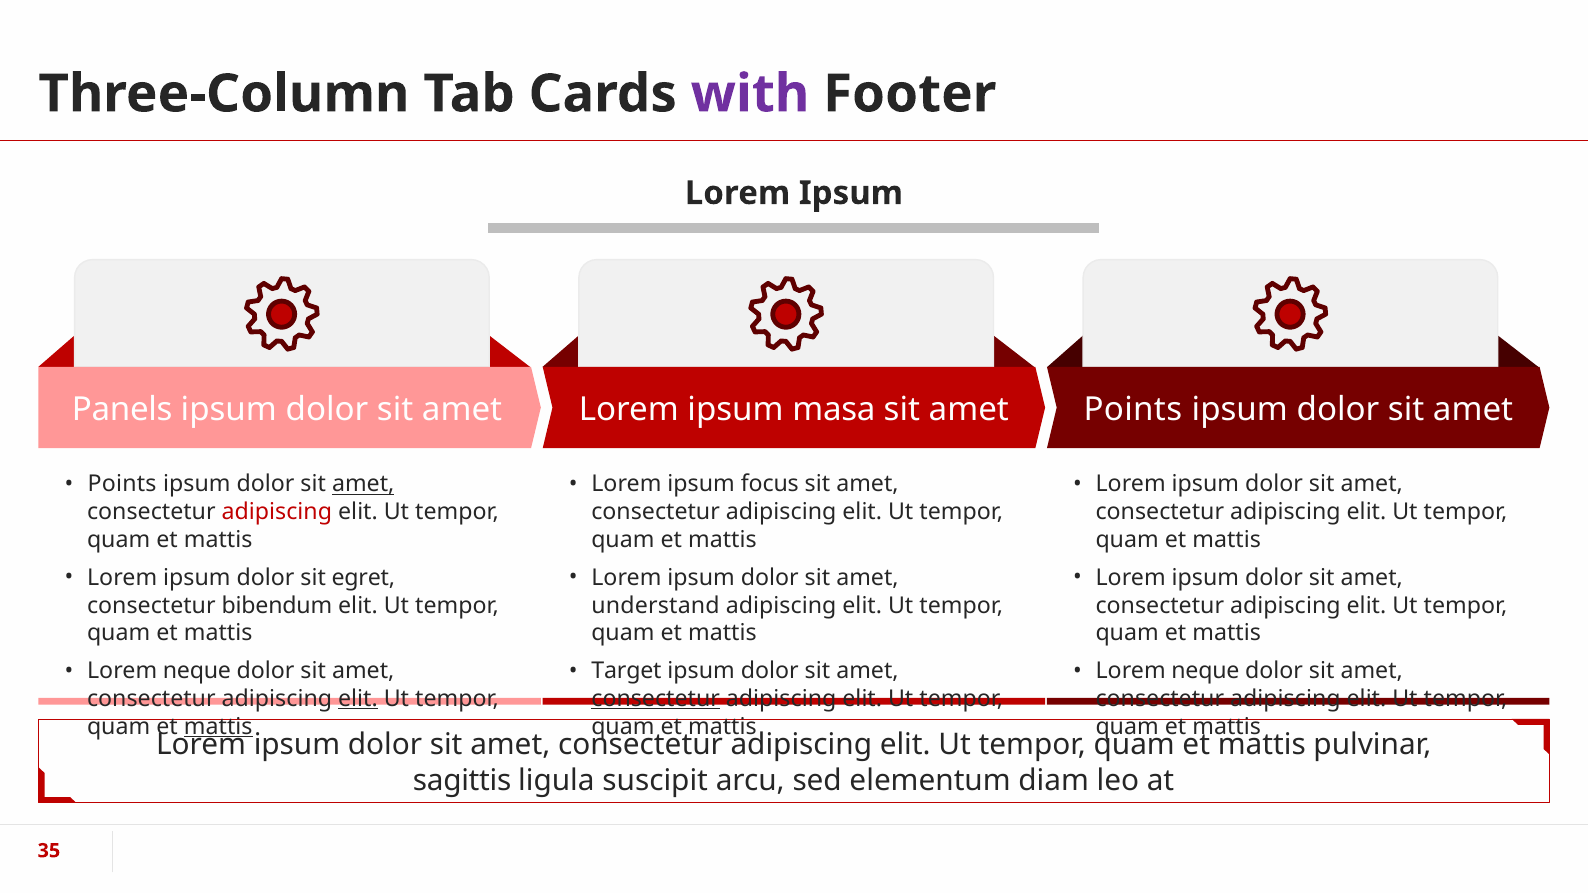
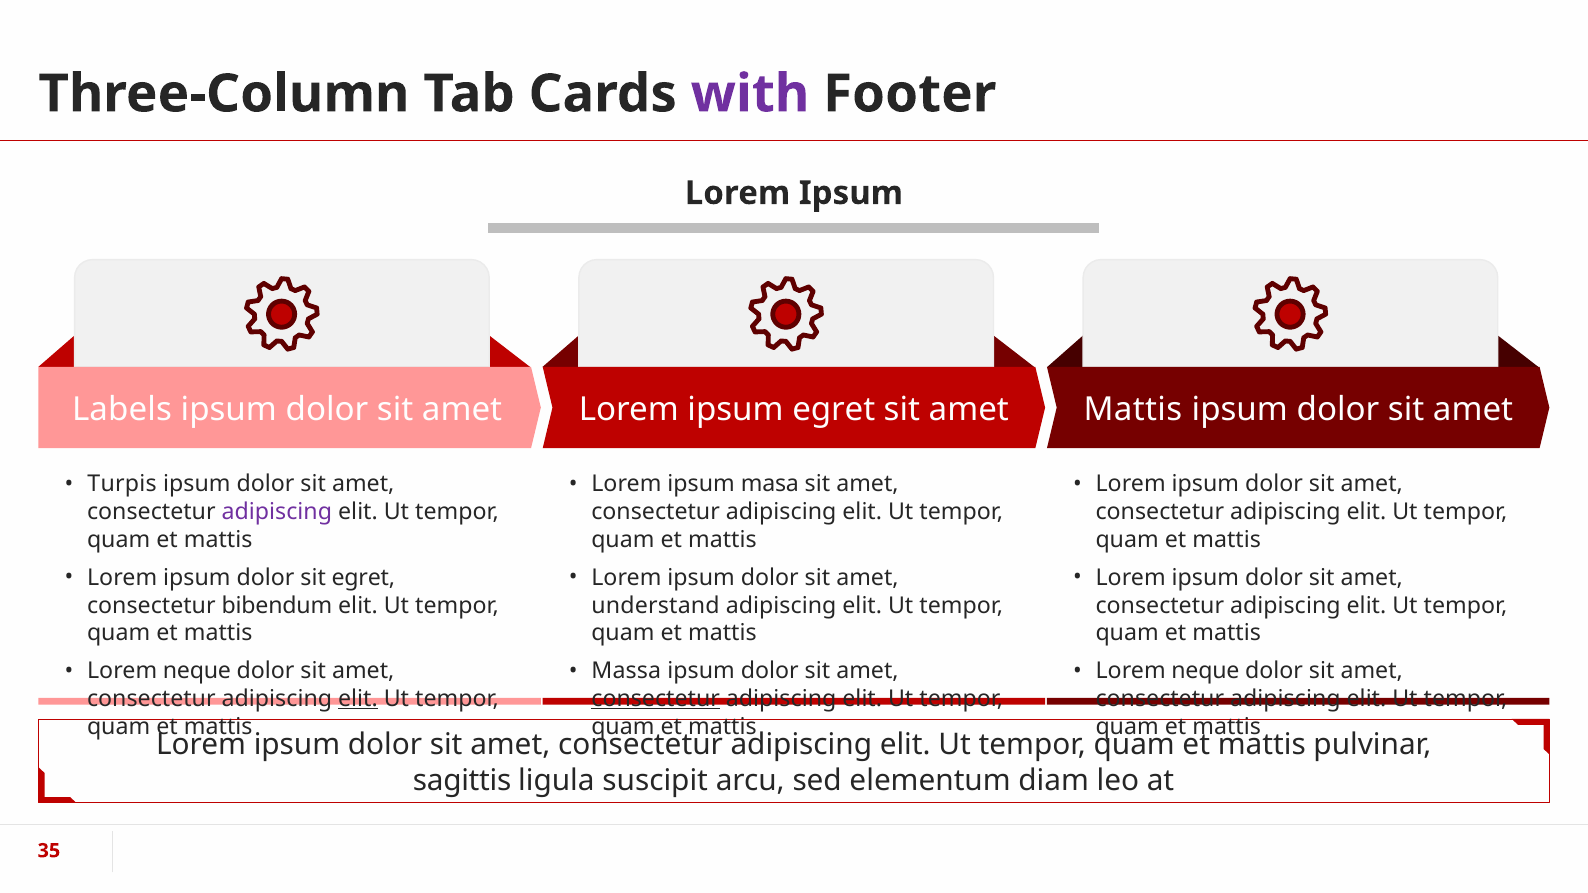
Panels: Panels -> Labels (122, 410)
ipsum masa: masa -> egret (834, 410)
amet Points: Points -> Mattis (1133, 410)
Points: Points -> Turpis (122, 484)
amet underline: present -> none (363, 484)
focus: focus -> masa (770, 484)
adipiscing colour: red -> purple (277, 512)
Target: Target -> Massa (626, 671)
mattis underline: present -> none (218, 727)
